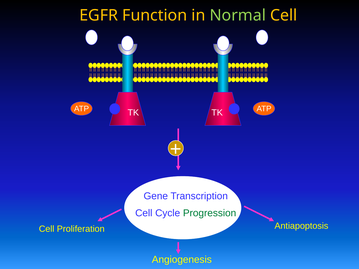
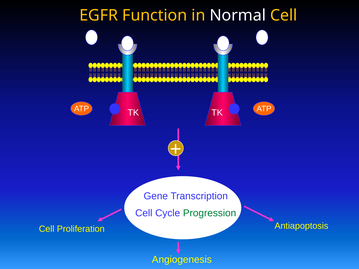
Normal colour: light green -> white (238, 15)
